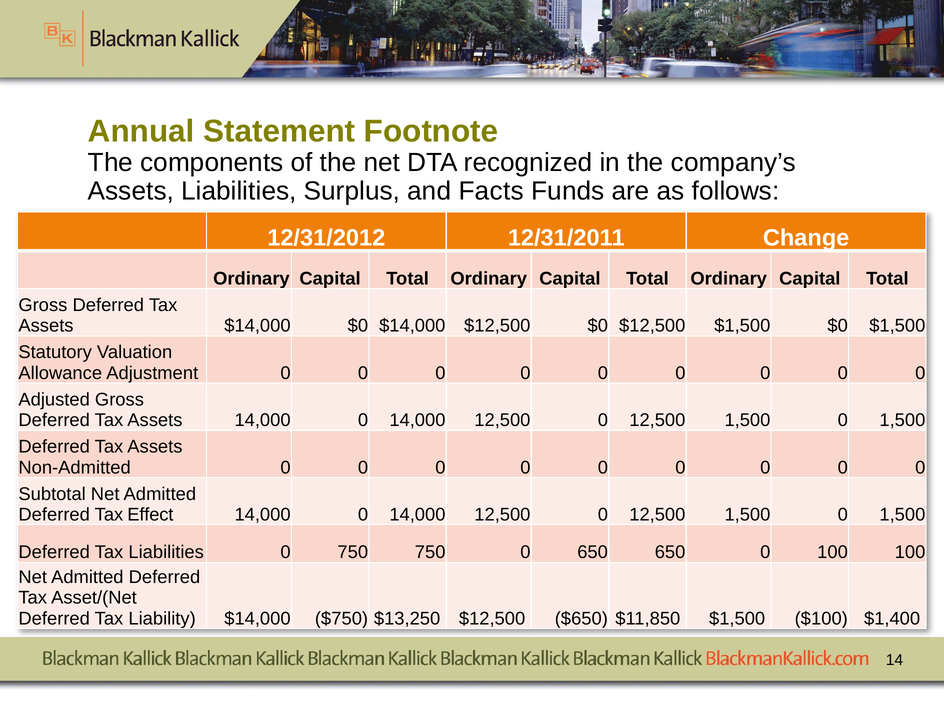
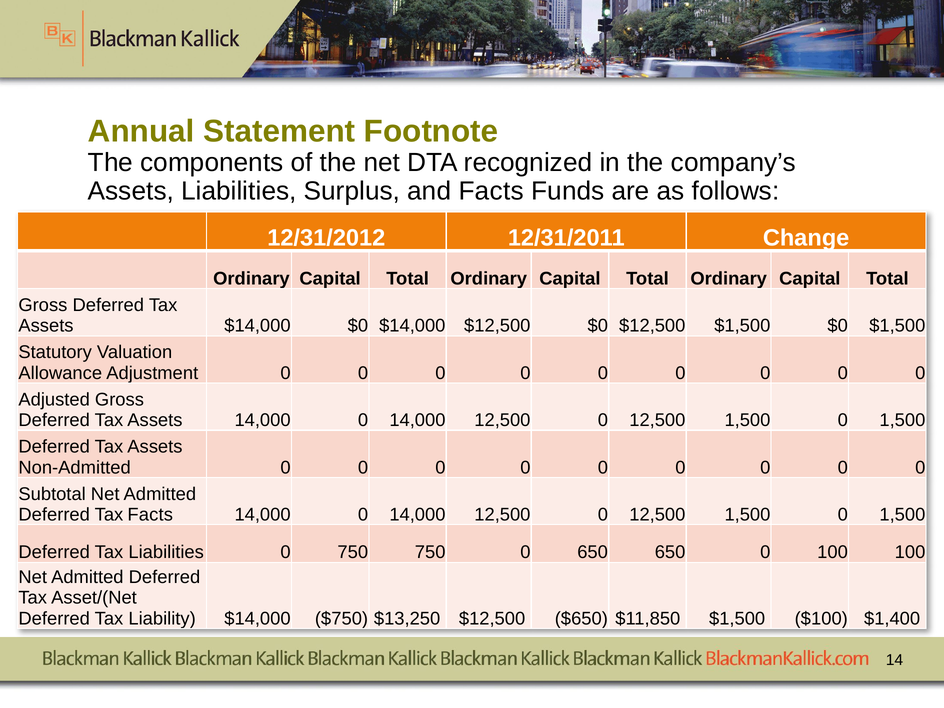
Tax Effect: Effect -> Facts (150, 515)
